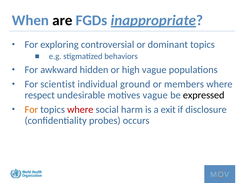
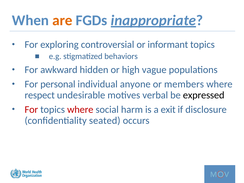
are colour: black -> orange (62, 20)
dominant: dominant -> informant (168, 45)
scientist: scientist -> personal (58, 84)
ground: ground -> anyone (135, 84)
motives vague: vague -> verbal (155, 95)
For colour: orange -> red (31, 110)
probes: probes -> seated (105, 120)
